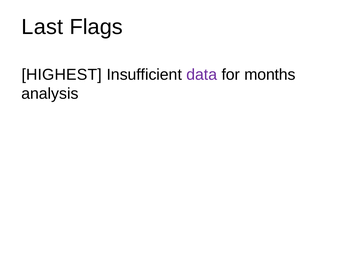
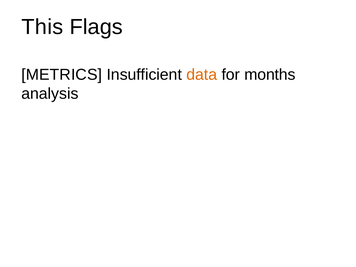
Last: Last -> This (42, 27)
HIGHEST: HIGHEST -> METRICS (62, 75)
data colour: purple -> orange (202, 75)
